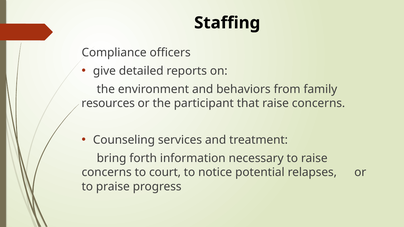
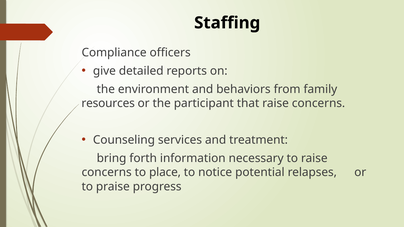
court: court -> place (165, 173)
